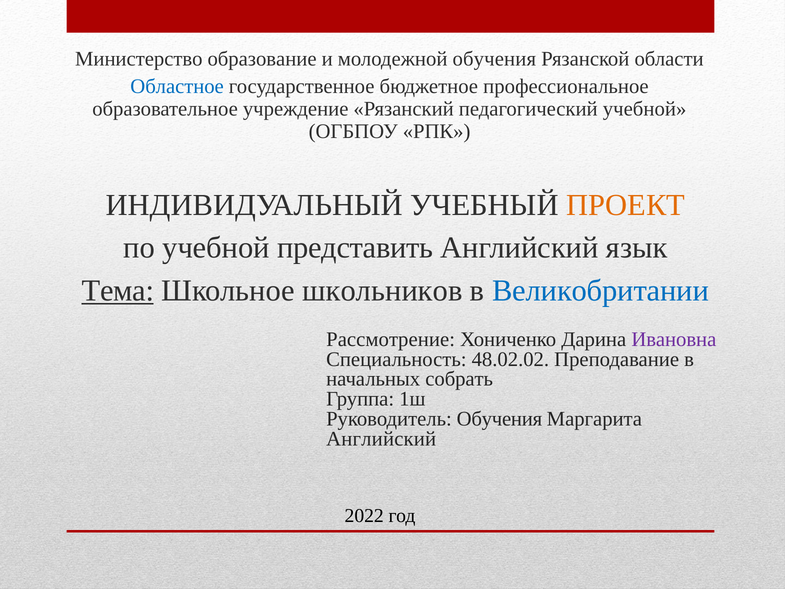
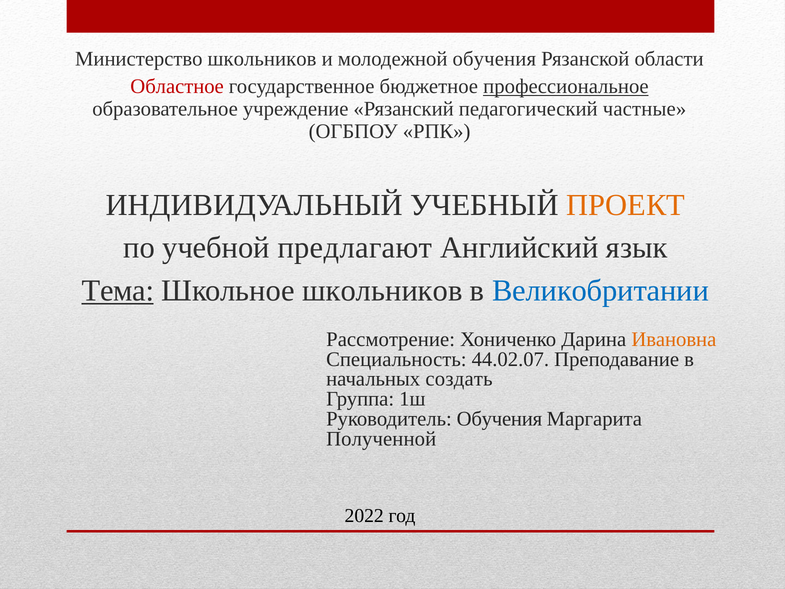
Министерство образование: образование -> школьников (262, 59)
Областное colour: blue -> red (177, 87)
профессиональное underline: none -> present (566, 87)
педагогический учебной: учебной -> частные (645, 109)
представить: представить -> предлагают (355, 248)
Ивановна colour: purple -> orange (674, 339)
48.02.02: 48.02.02 -> 44.02.07 (510, 359)
собрать: собрать -> создать (459, 379)
Английский: Английский -> Полученной (381, 439)
